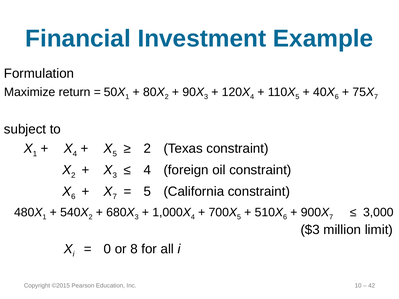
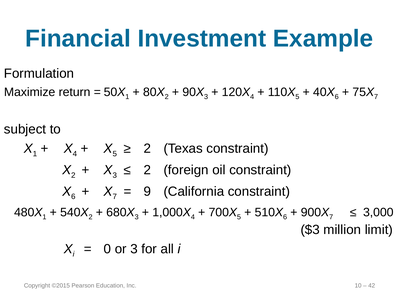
4: 4 -> 2 (147, 170)
5: 5 -> 9 (147, 192)
or 8: 8 -> 3 (134, 249)
